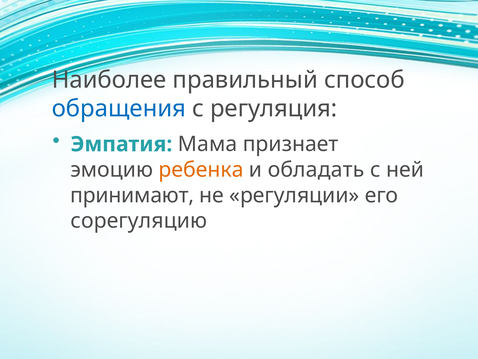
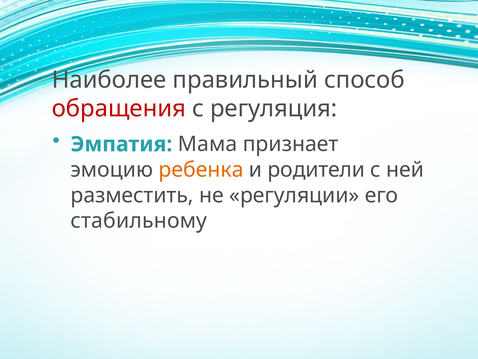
обращения colour: blue -> red (119, 109)
обладать: обладать -> родители (316, 170)
принимают: принимают -> разместить (132, 195)
сорегуляцию: сорегуляцию -> стабильному (139, 221)
